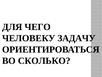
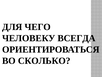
ЗАДАЧУ: ЗАДАЧУ -> ВСЕГДА (77, 38)
